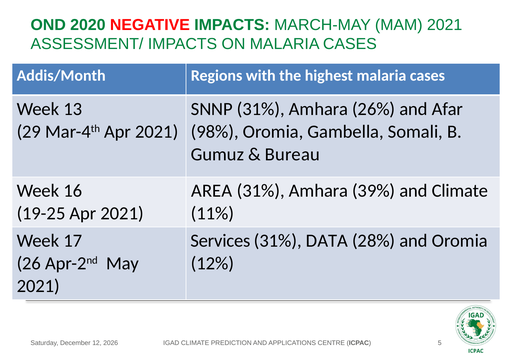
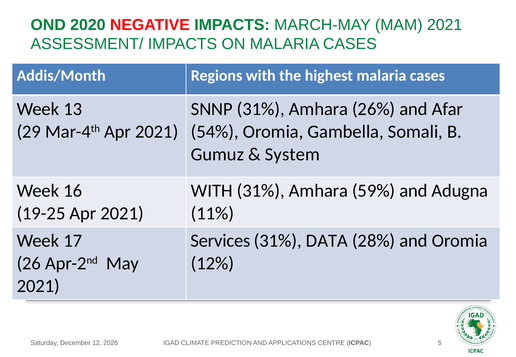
98%: 98% -> 54% (215, 132)
Bureau: Bureau -> System (292, 154)
AREA: AREA -> WITH (212, 191)
39%: 39% -> 59% (374, 191)
and Climate: Climate -> Adugna (460, 191)
